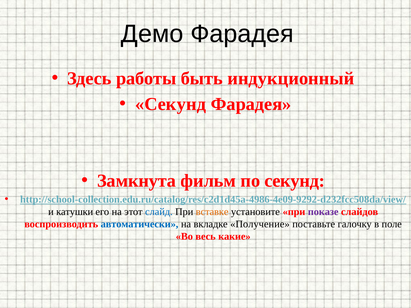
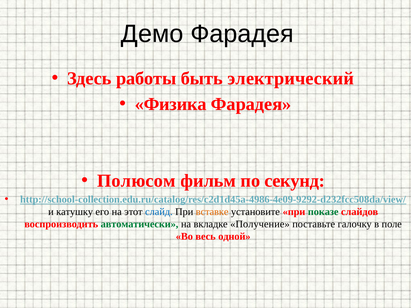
индукционный: индукционный -> электрический (291, 79)
Секунд: Секунд -> Физика (171, 104)
Замкнута: Замкнута -> Полюсом (136, 181)
катушки: катушки -> катушку (75, 212)
показе colour: purple -> green (323, 212)
автоматически colour: blue -> green (140, 224)
какие: какие -> одной (234, 237)
